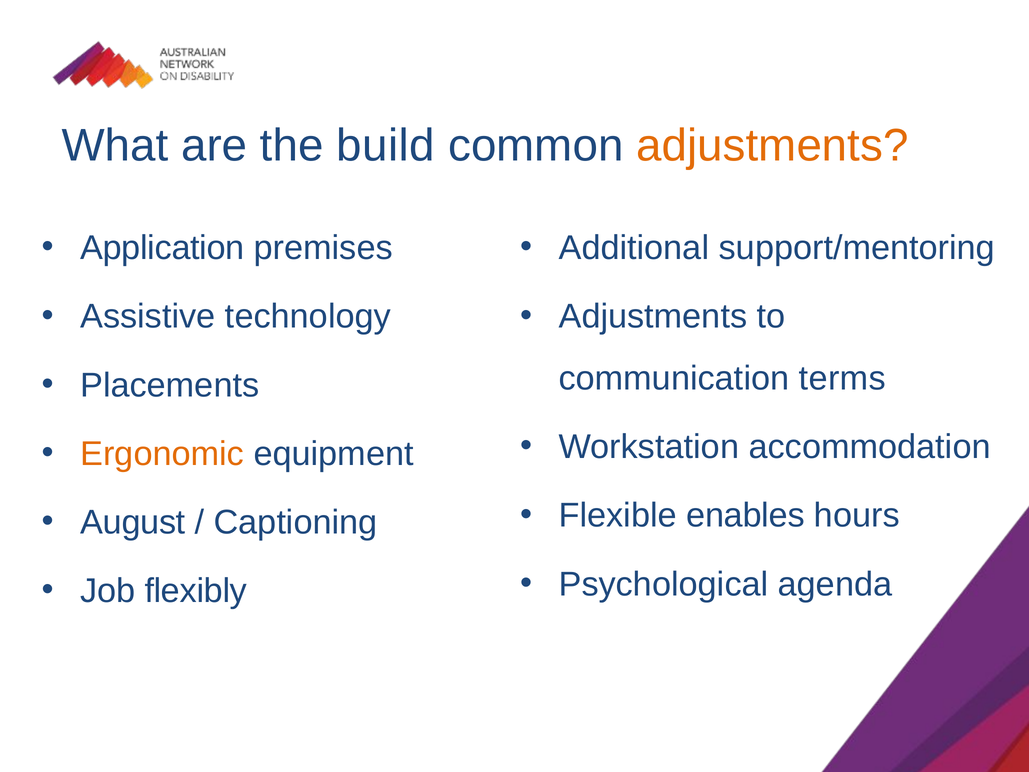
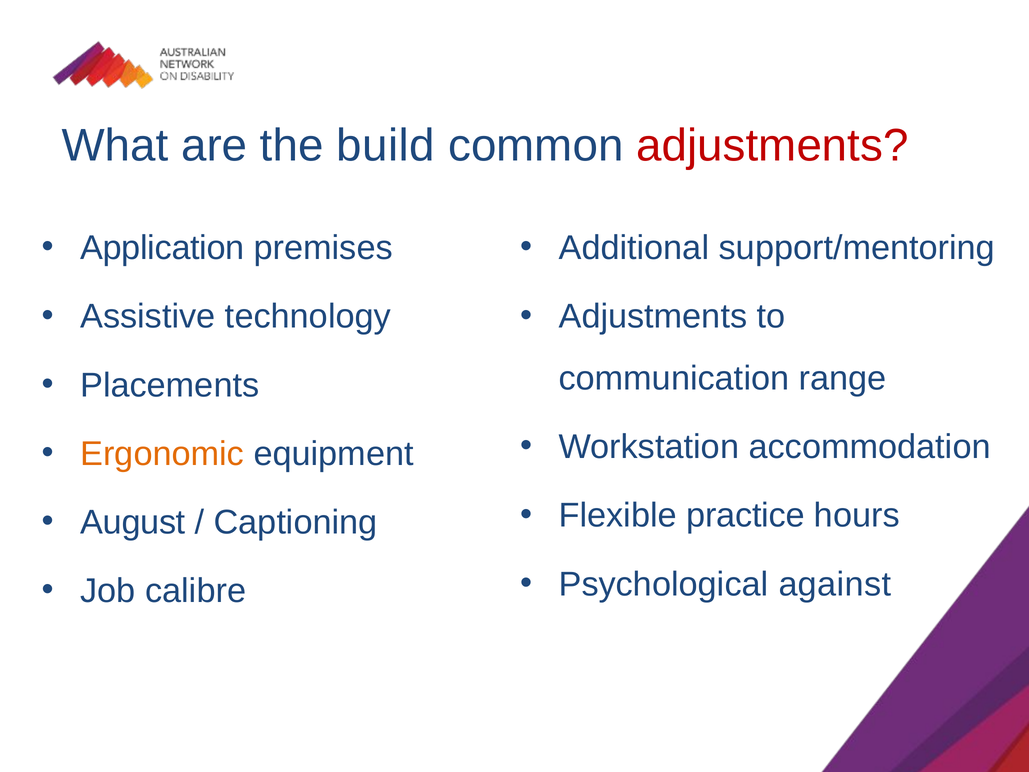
adjustments colour: orange -> red (772, 145)
terms: terms -> range (843, 378)
enables: enables -> practice (745, 515)
agenda: agenda -> against (835, 584)
flexibly: flexibly -> calibre (196, 591)
